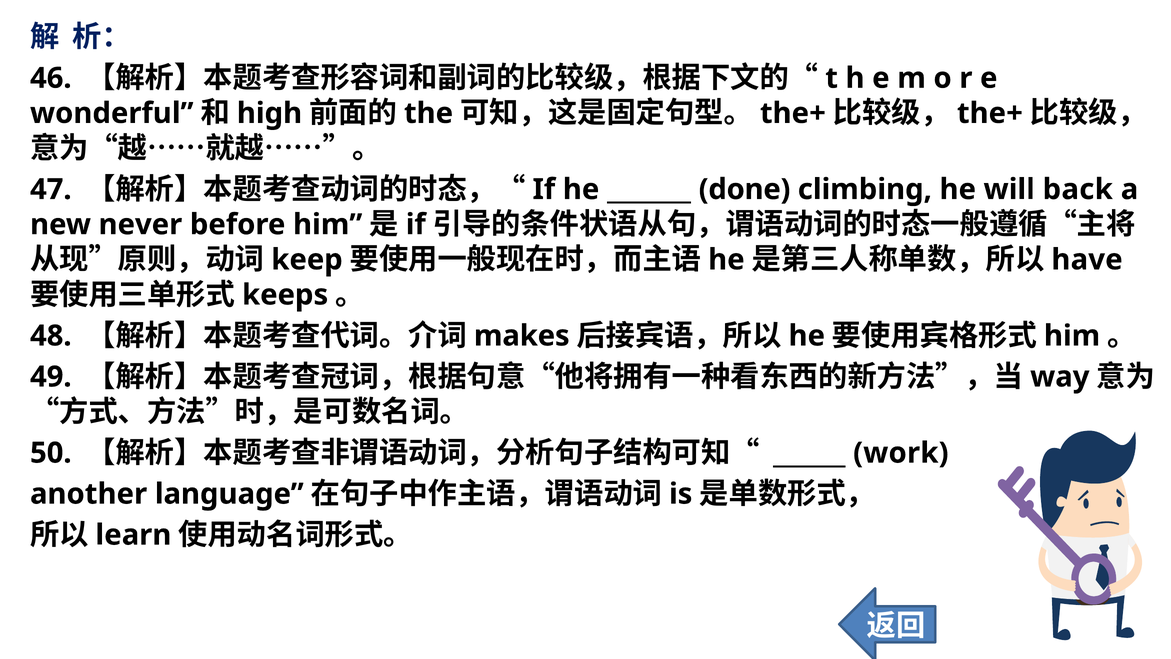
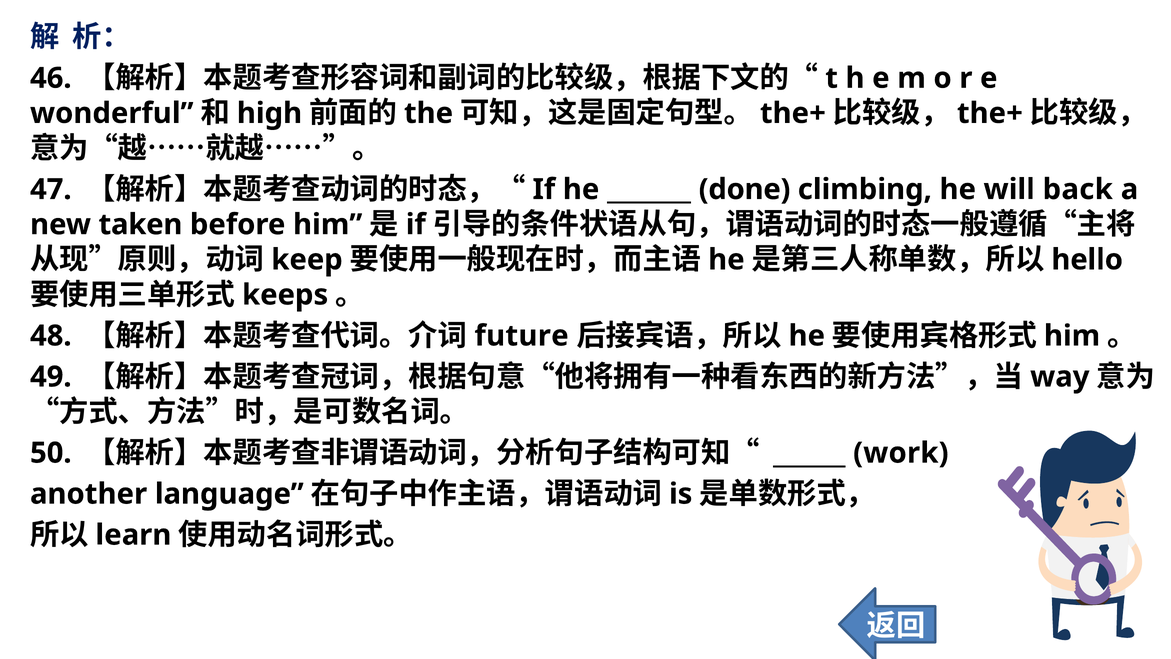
never: never -> taken (140, 224)
have: have -> hello (1087, 260)
makes: makes -> future (522, 336)
